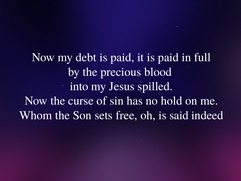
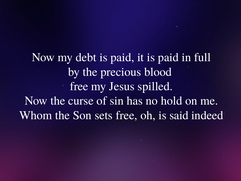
into: into -> free (79, 86)
